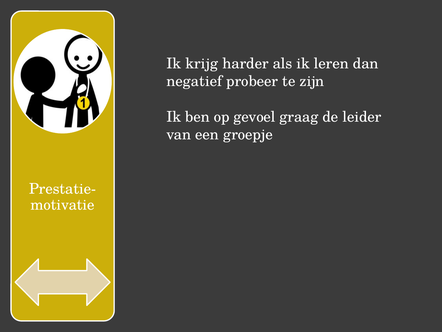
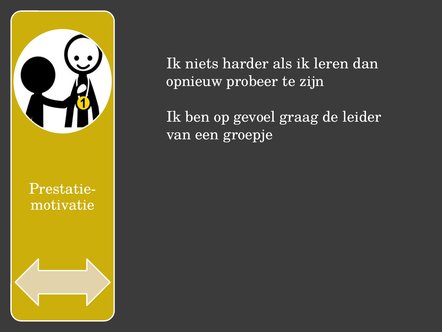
krijg: krijg -> niets (202, 64)
negatief: negatief -> opnieuw (194, 81)
